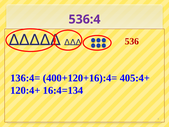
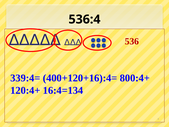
536:4 colour: purple -> black (84, 19)
136:4=: 136:4= -> 339:4= (25, 78)
405:4+: 405:4+ -> 800:4+ (135, 78)
